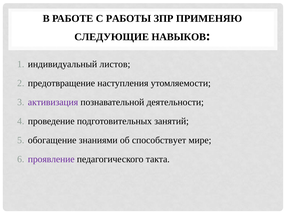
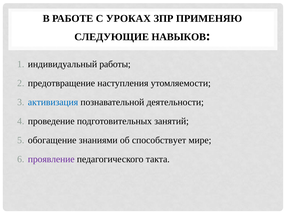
РАБОТЫ: РАБОТЫ -> УРОКАХ (128, 19)
листов: листов -> работы (115, 64)
активизация colour: purple -> blue (53, 102)
